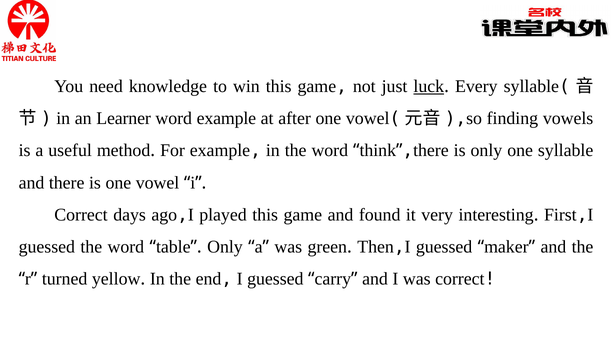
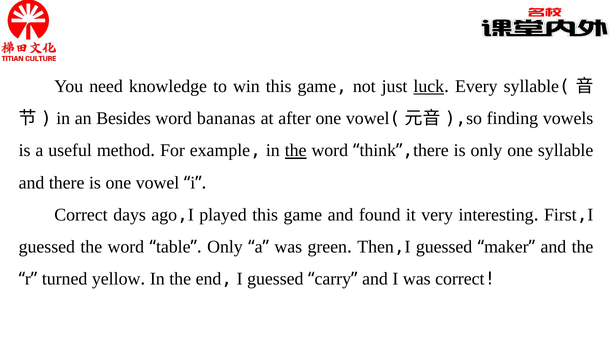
Learner: Learner -> Besides (124, 119)
word example: example -> bananas (226, 119)
the underline: none -> present (296, 151)
